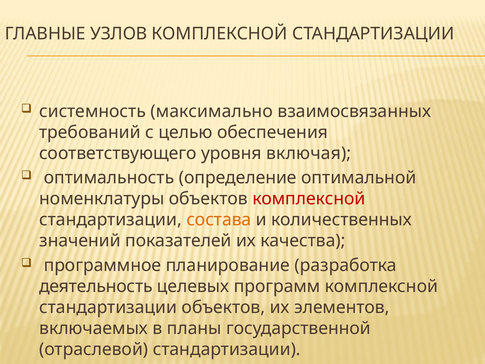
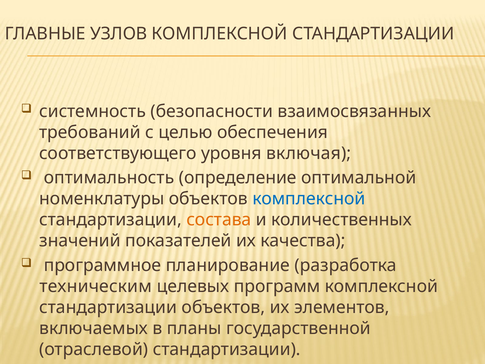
максимально: максимально -> безопасности (212, 111)
комплексной colour: red -> blue (309, 199)
деятельность: деятельность -> техническим (96, 286)
